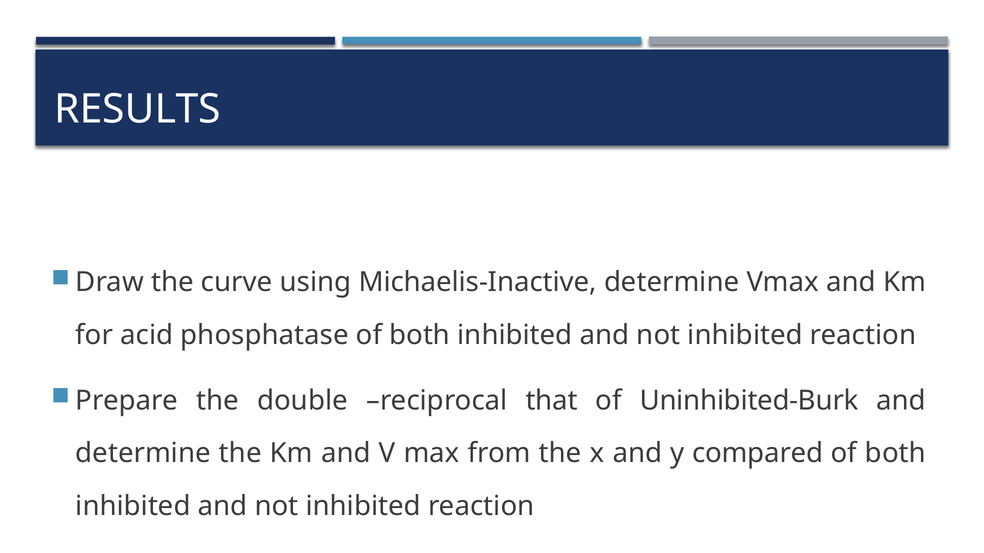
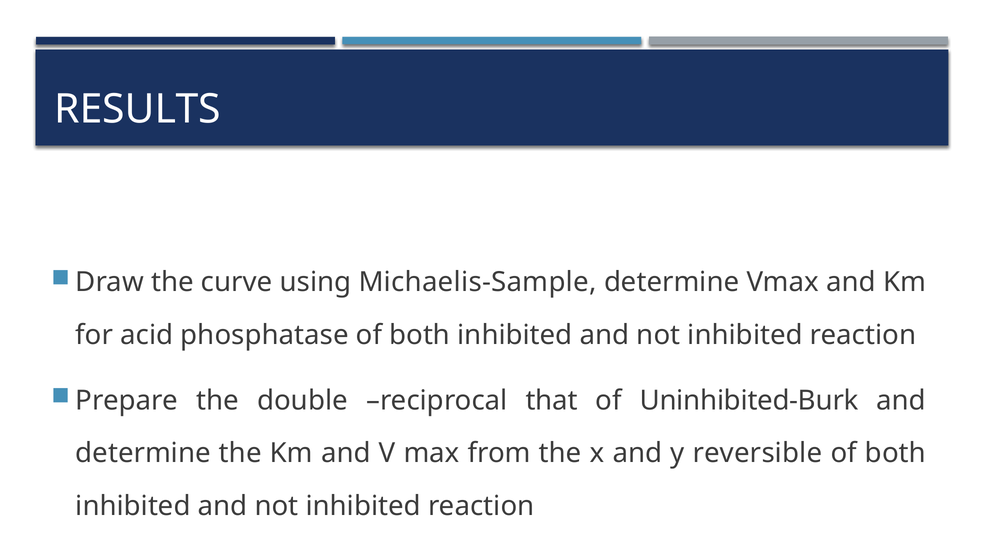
Michaelis-Inactive: Michaelis-Inactive -> Michaelis-Sample (478, 282)
compared: compared -> reversible (758, 454)
